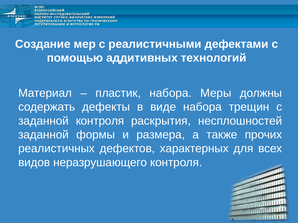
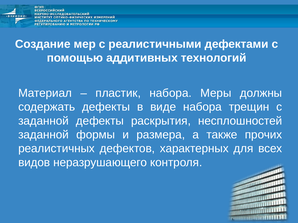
заданной контроля: контроля -> дефекты (100, 121)
